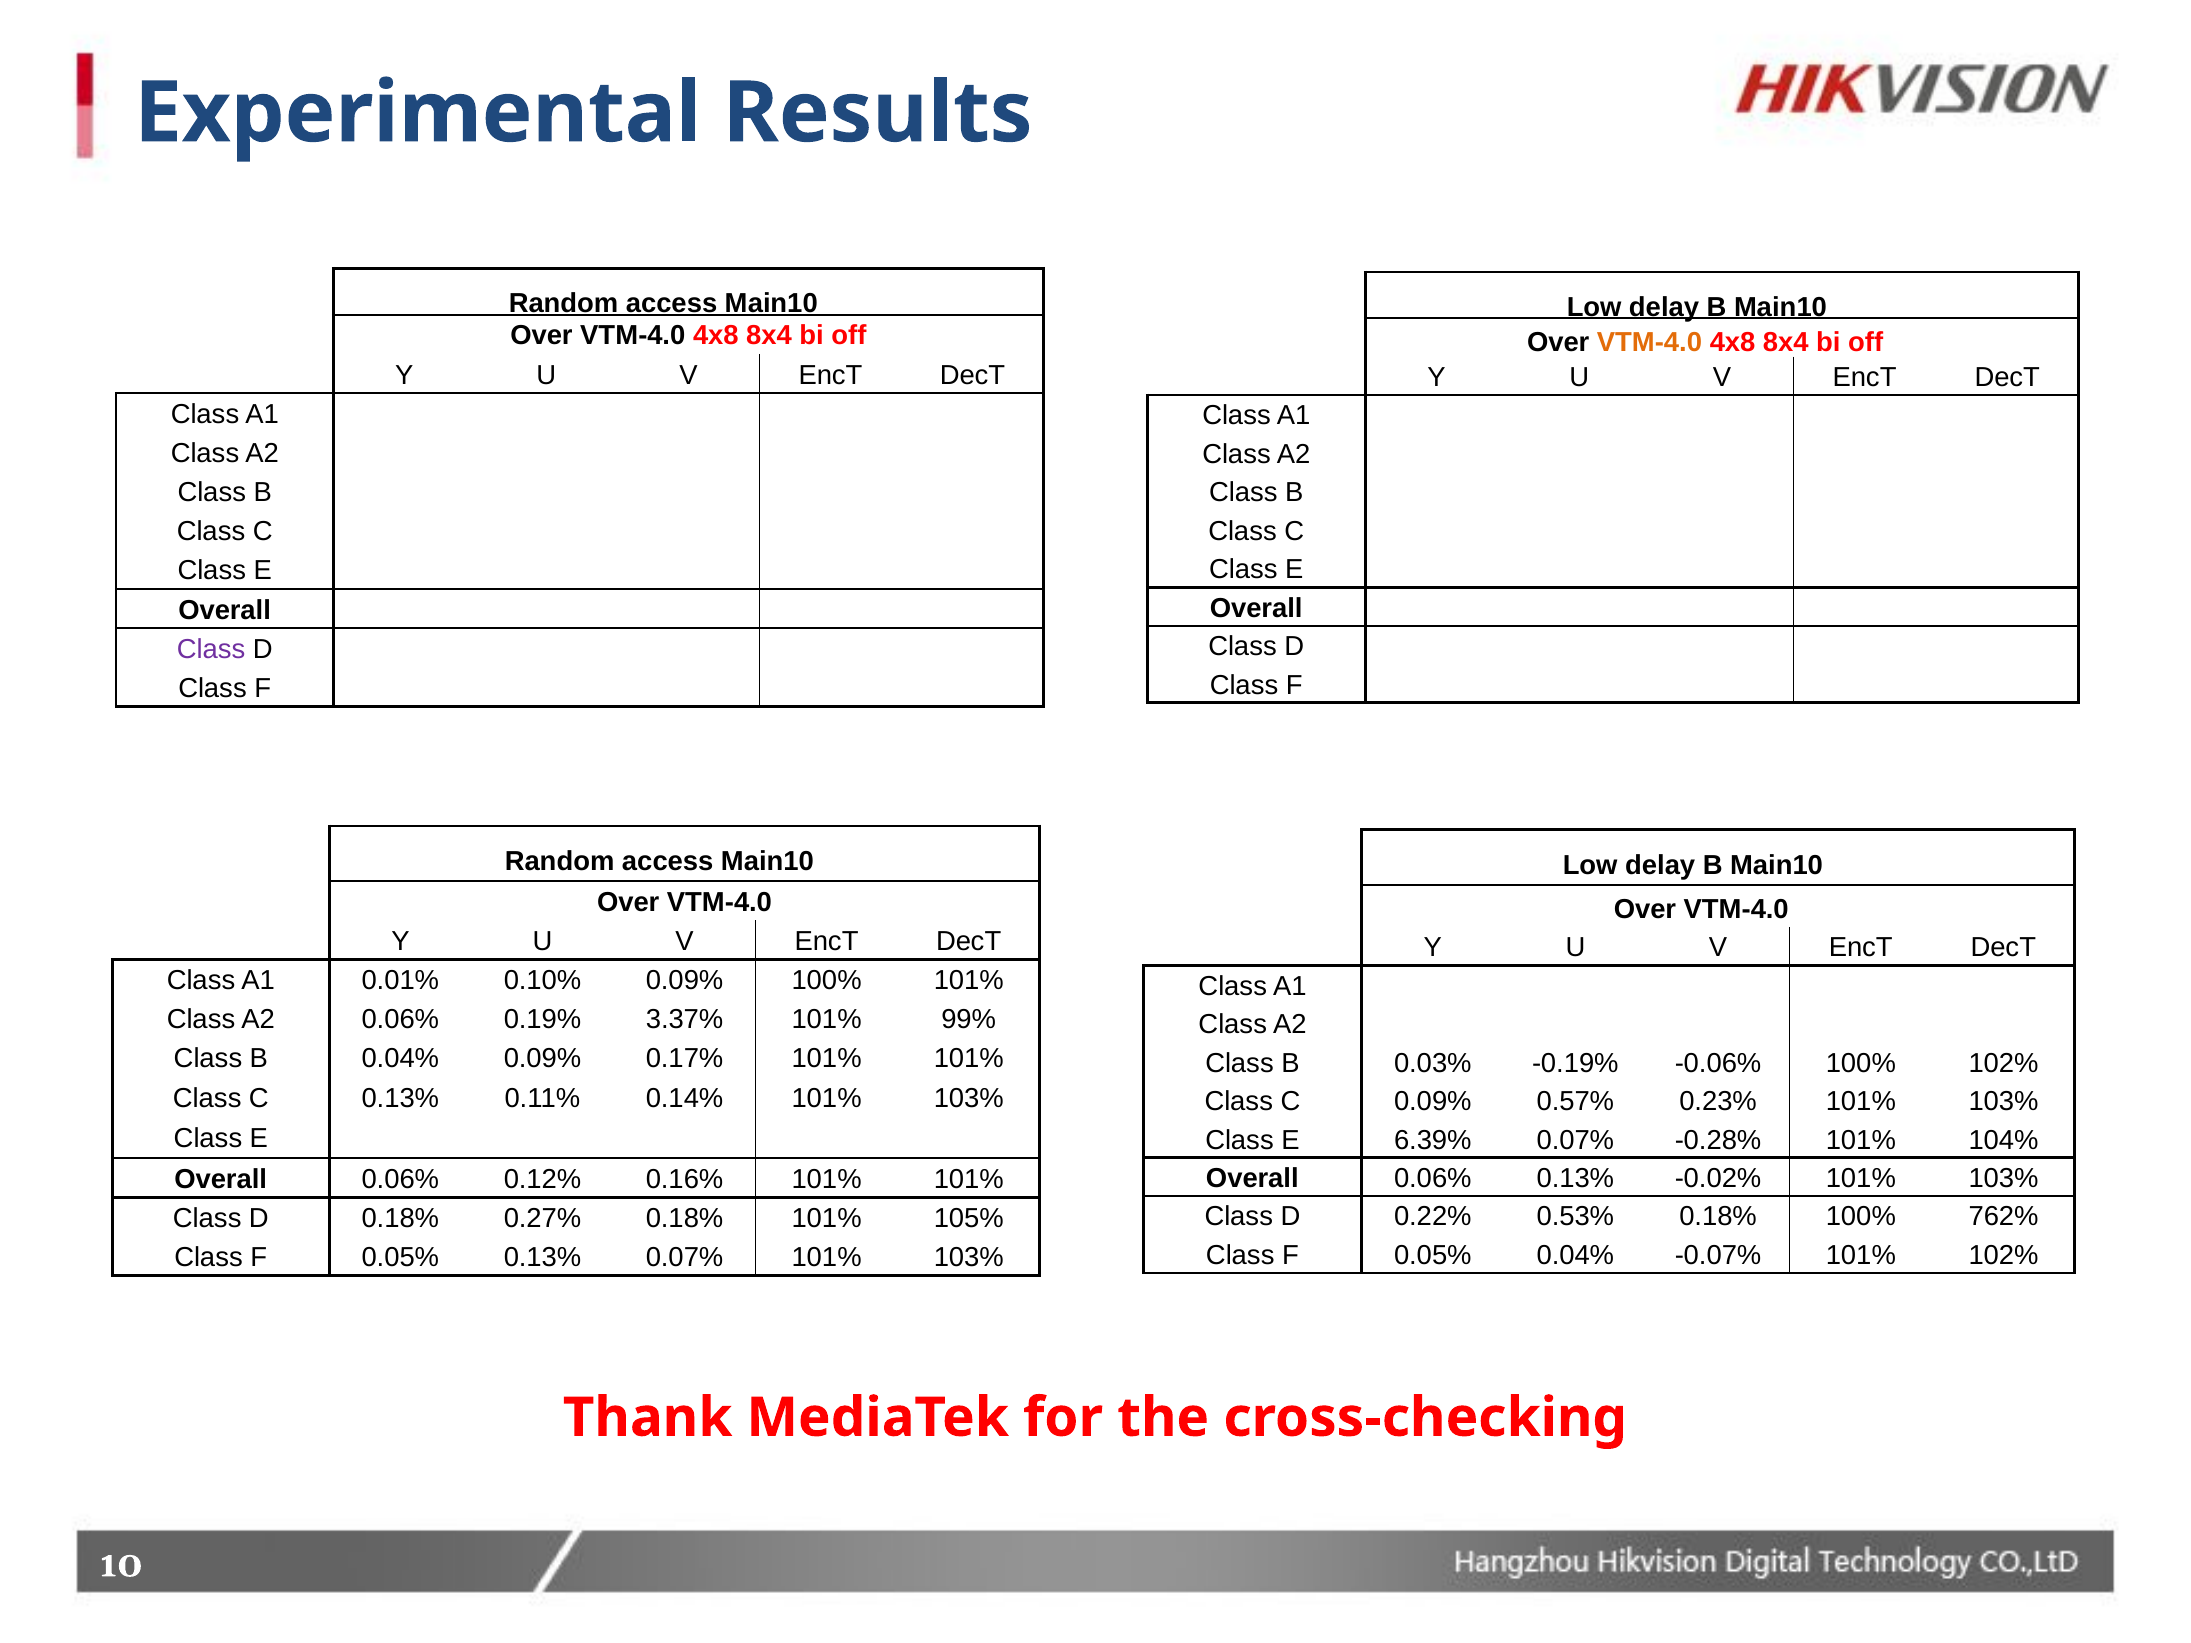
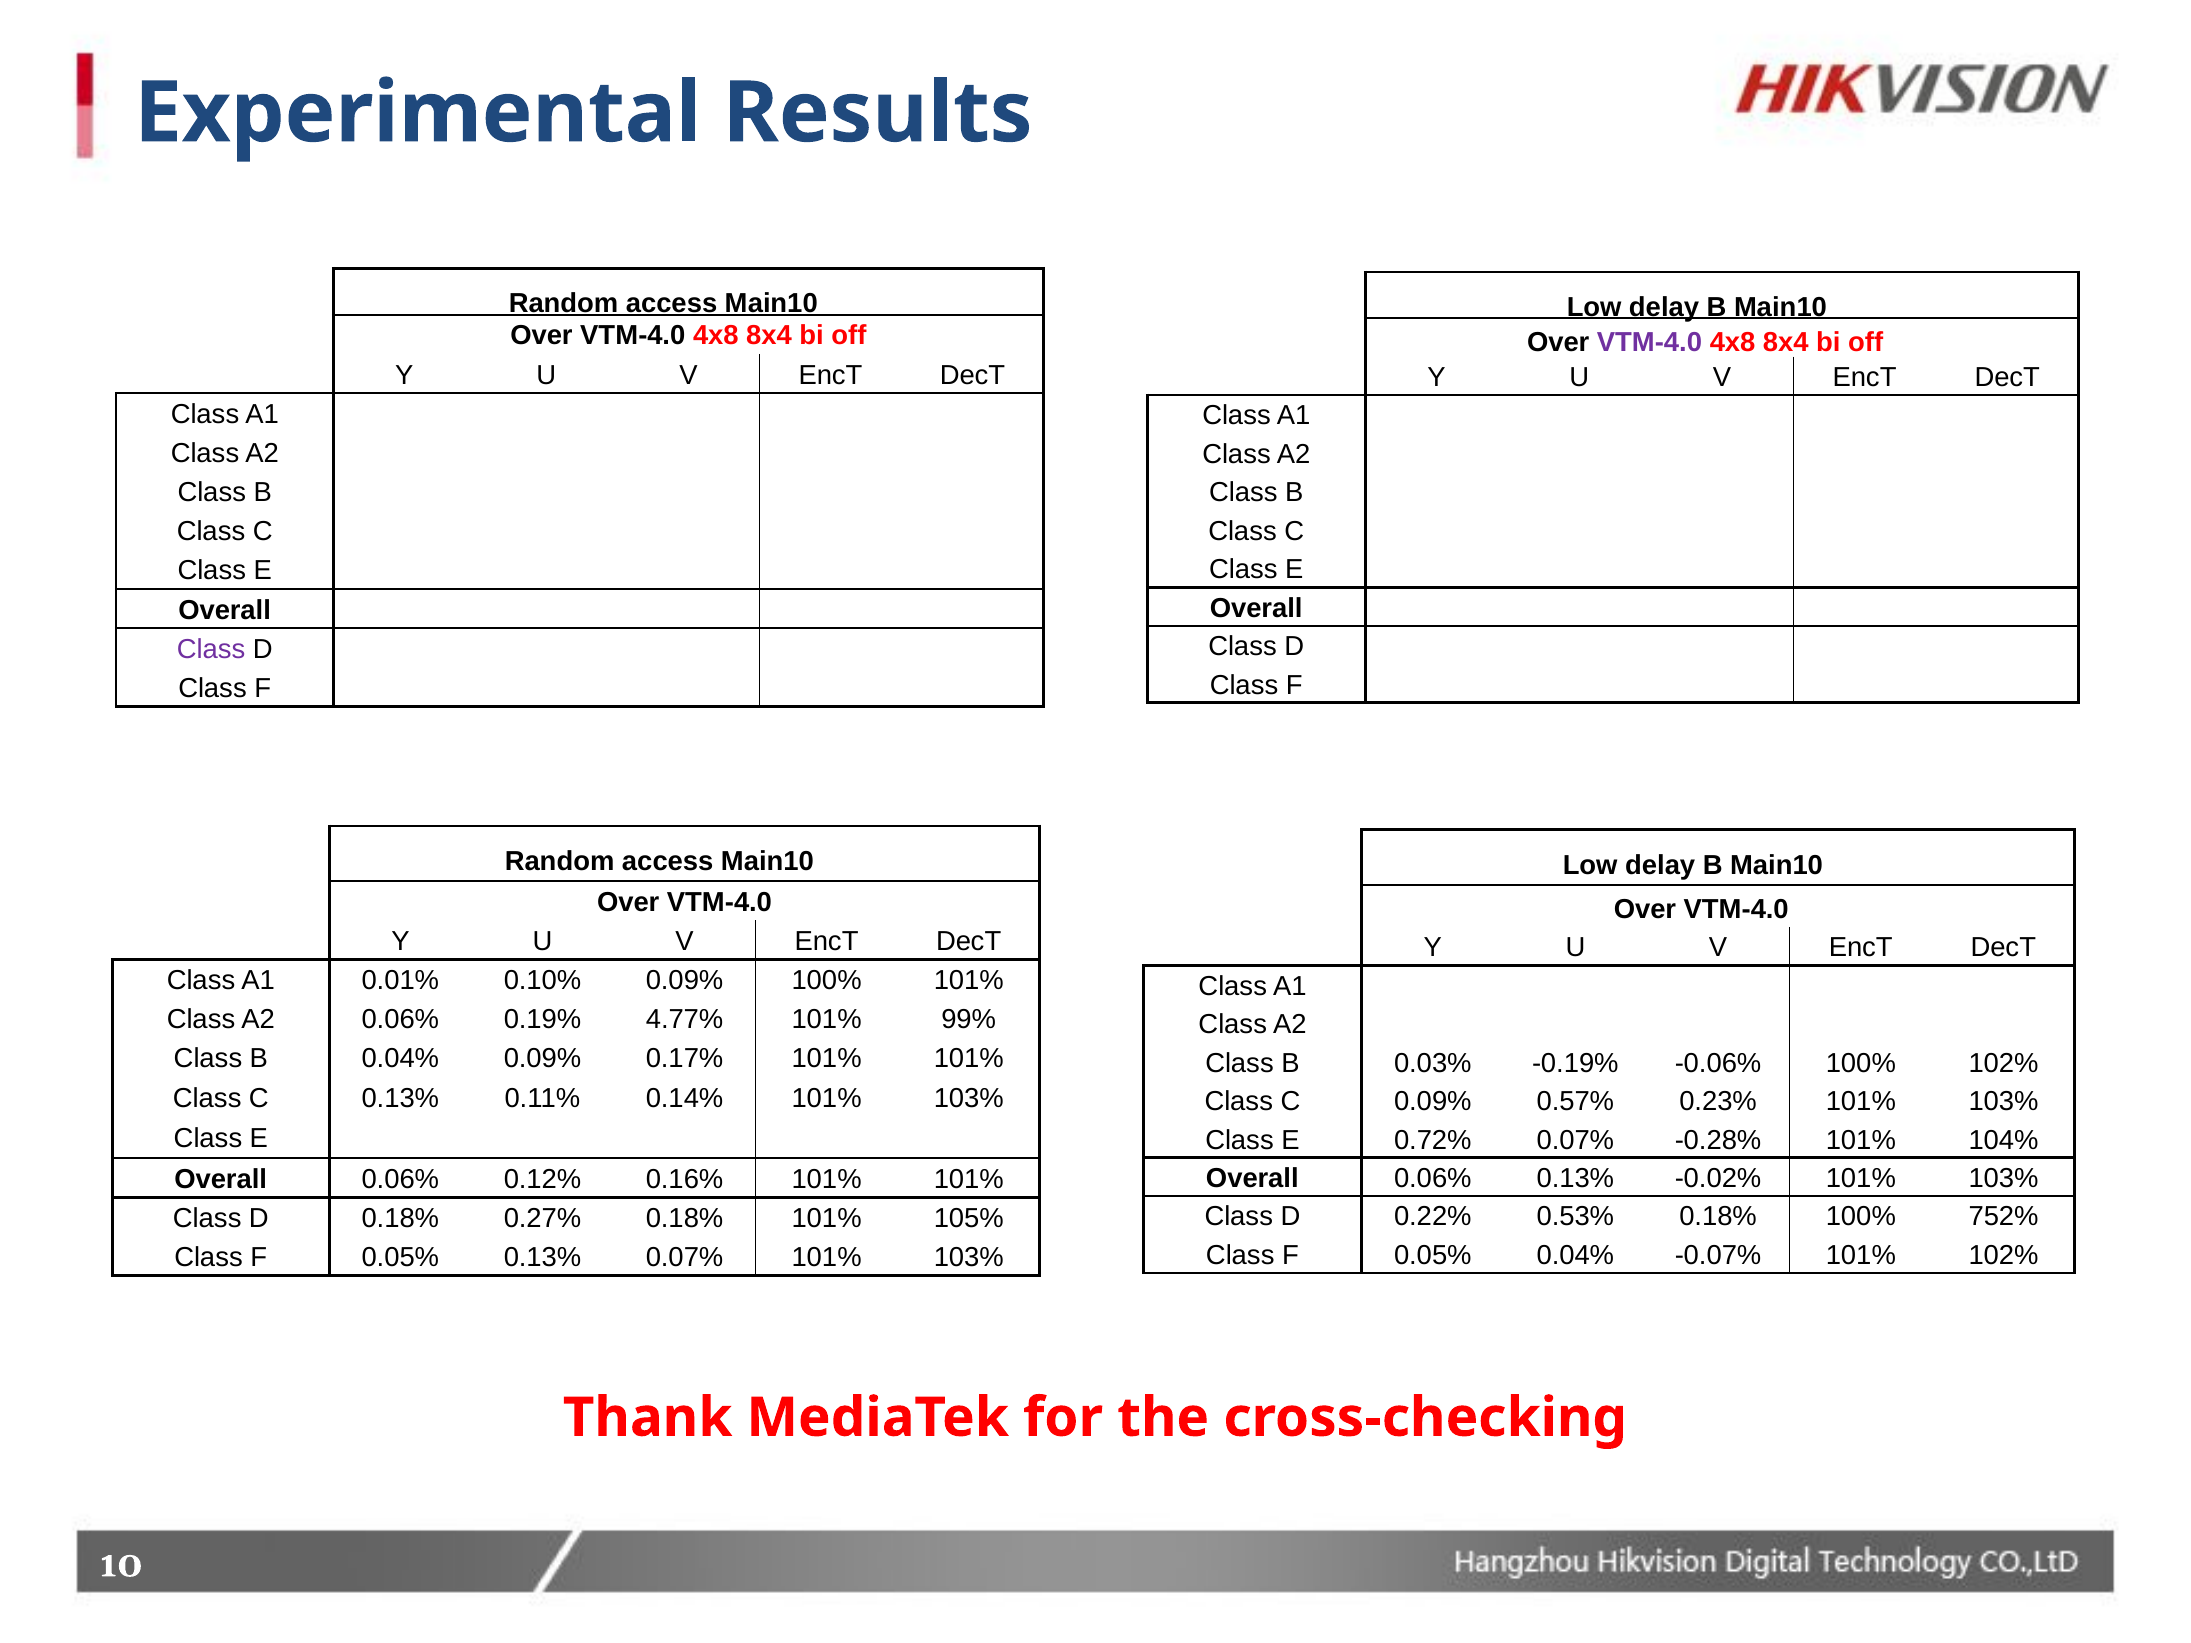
VTM-4.0 colour: orange -> purple (1649, 343)
3.37%: 3.37% -> 4.77% (685, 1020)
6.39%: 6.39% -> 0.72% (1433, 1140)
762%: 762% -> 752% (2004, 1217)
